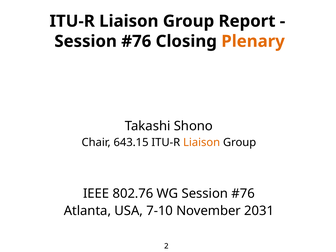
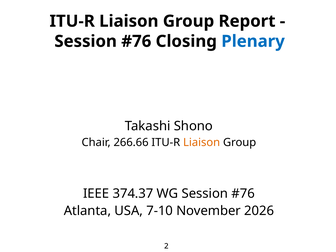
Plenary colour: orange -> blue (253, 41)
643.15: 643.15 -> 266.66 (131, 142)
802.76: 802.76 -> 374.37 (133, 193)
2031: 2031 -> 2026 (259, 211)
